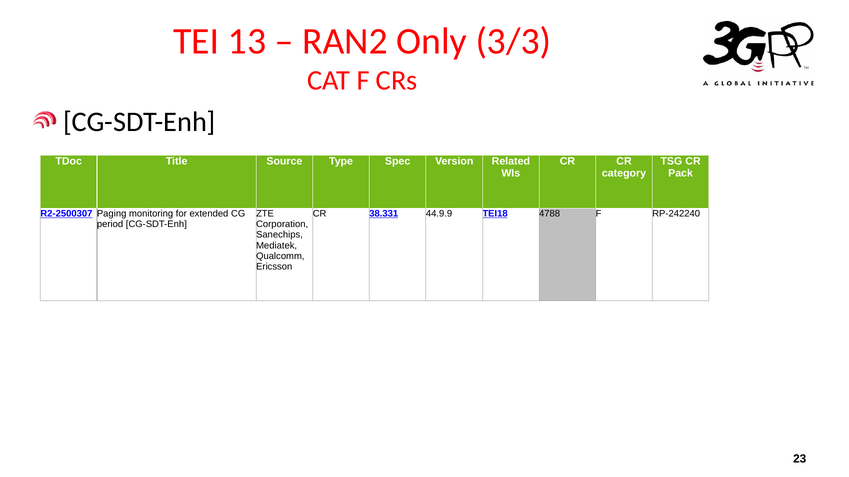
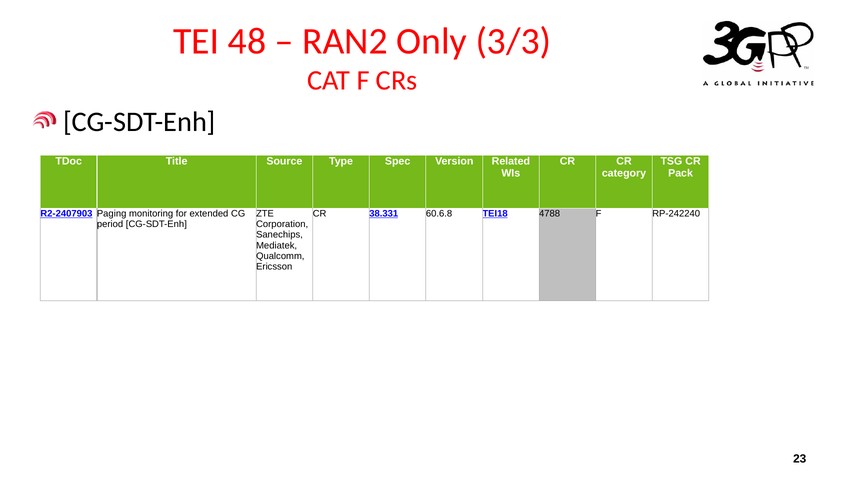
13: 13 -> 48 (247, 41)
R2-2500307: R2-2500307 -> R2-2407903 (66, 214)
44.9.9: 44.9.9 -> 60.6.8 (439, 214)
